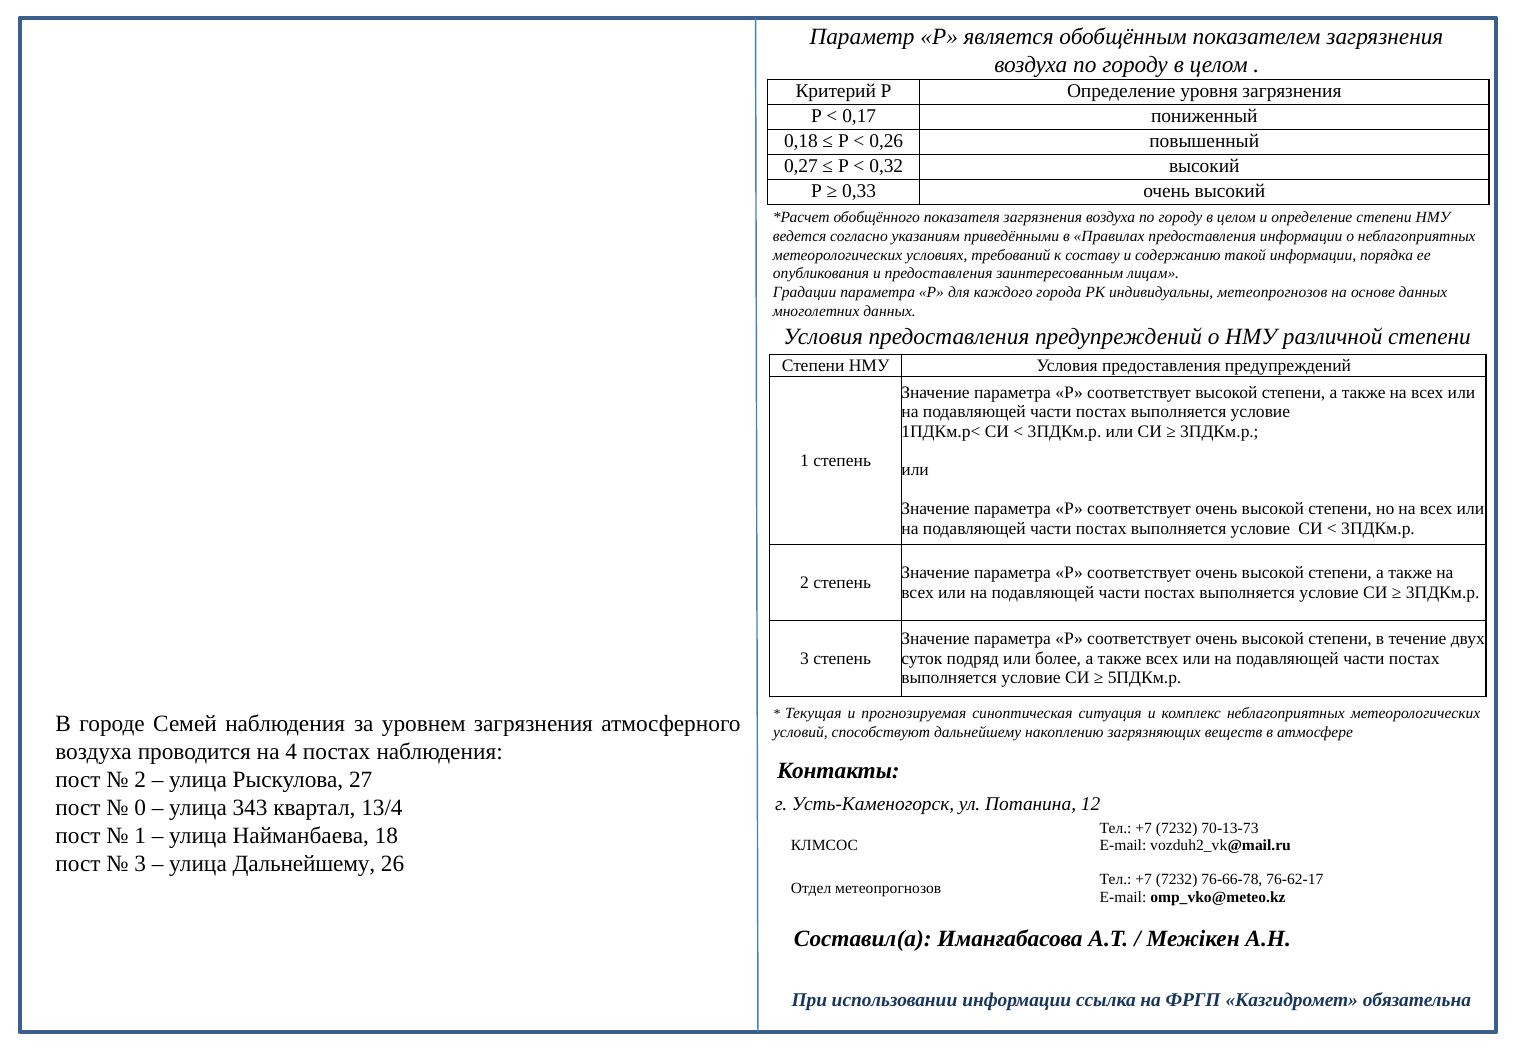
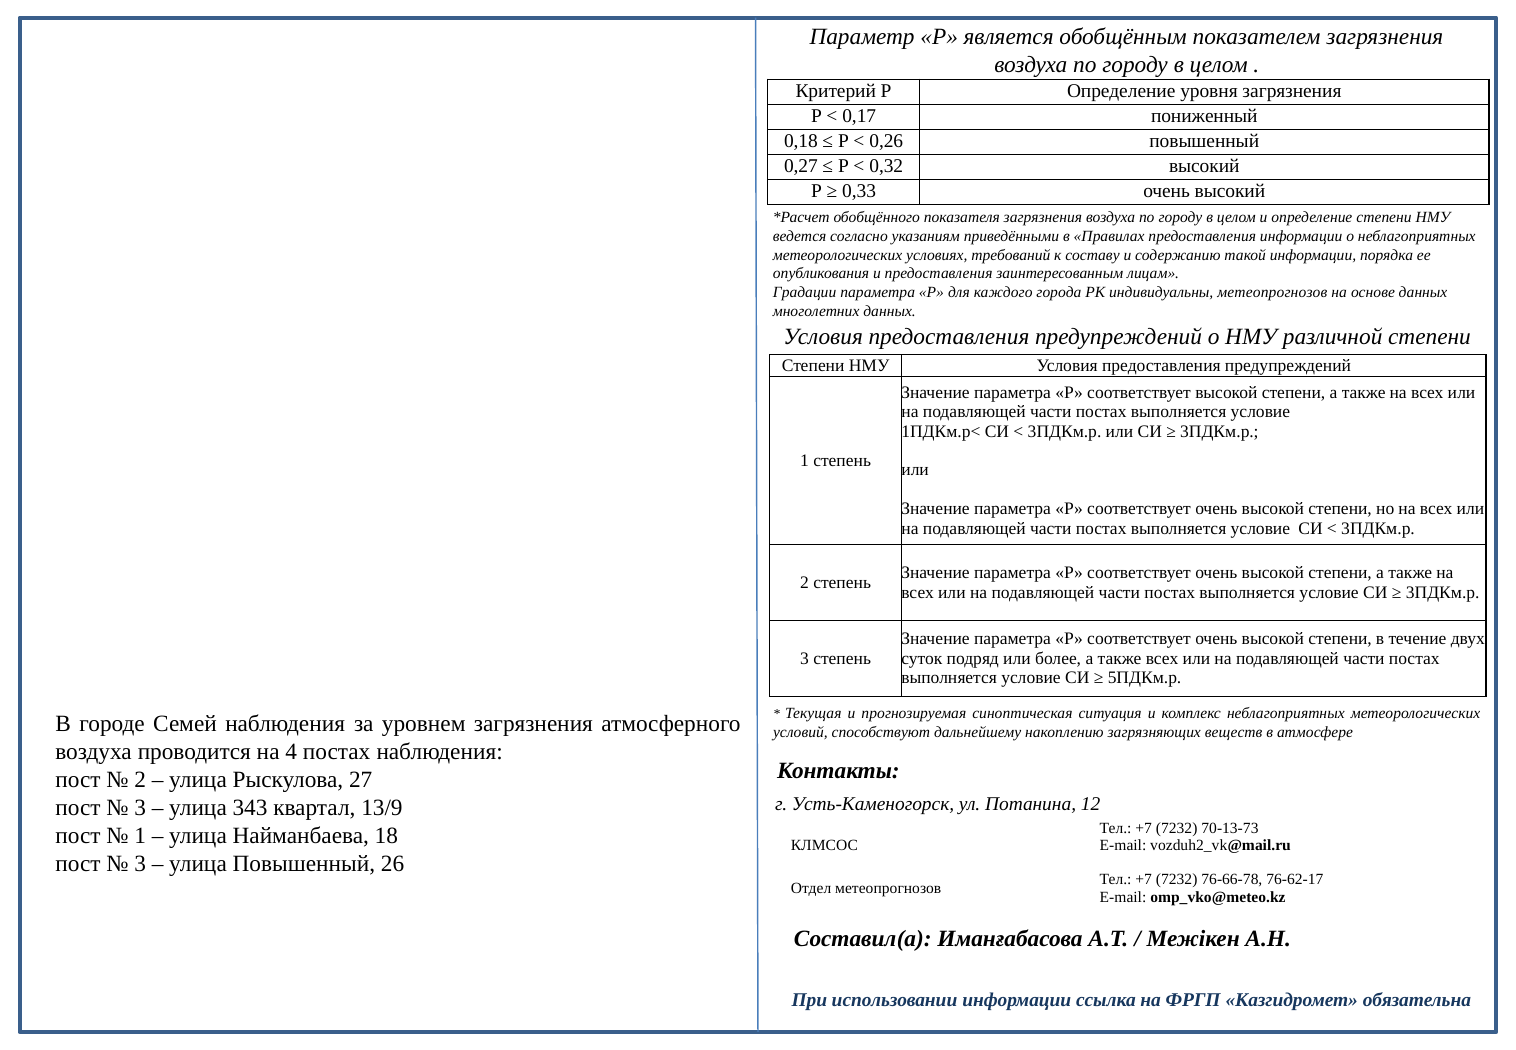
0: 0 -> 3 (140, 808)
13/4: 13/4 -> 13/9 (382, 808)
улица Дальнейшему: Дальнейшему -> Повышенный (304, 864)
